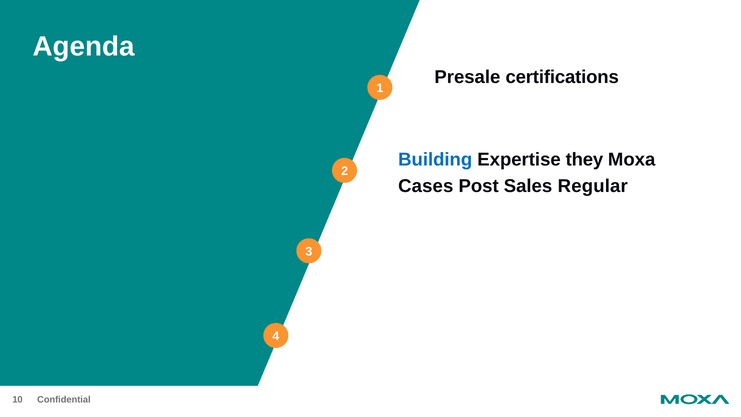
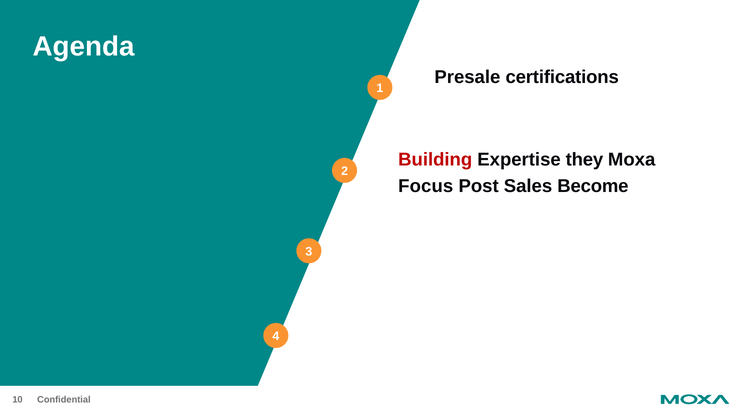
Building colour: blue -> red (435, 159)
Cases: Cases -> Focus (426, 186)
Regular: Regular -> Become (593, 186)
